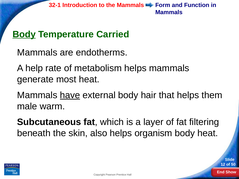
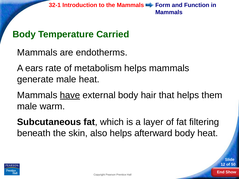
Body underline: present -> none (24, 34)
help: help -> ears (34, 68)
generate most: most -> male (66, 79)
organism: organism -> afterward (153, 133)
